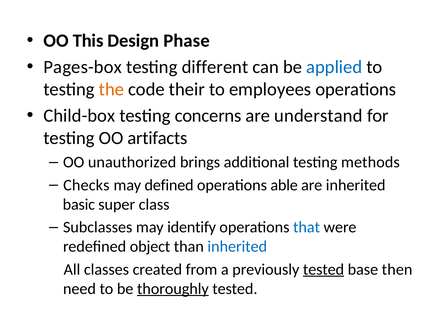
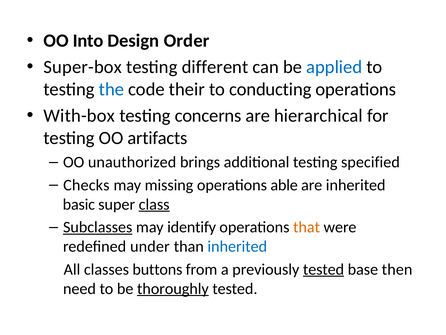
This: This -> Into (88, 41)
Phase: Phase -> Order (187, 41)
Pages-box: Pages-box -> Super-box (83, 67)
the colour: orange -> blue (111, 89)
employees: employees -> conducting (270, 89)
Child-box: Child-box -> With-box (79, 116)
understand: understand -> hierarchical (318, 116)
methods: methods -> specified (370, 162)
defined: defined -> missing (169, 185)
class underline: none -> present (154, 204)
Subclasses underline: none -> present (98, 227)
that colour: blue -> orange (307, 227)
object: object -> under (150, 246)
created: created -> buttons (157, 269)
